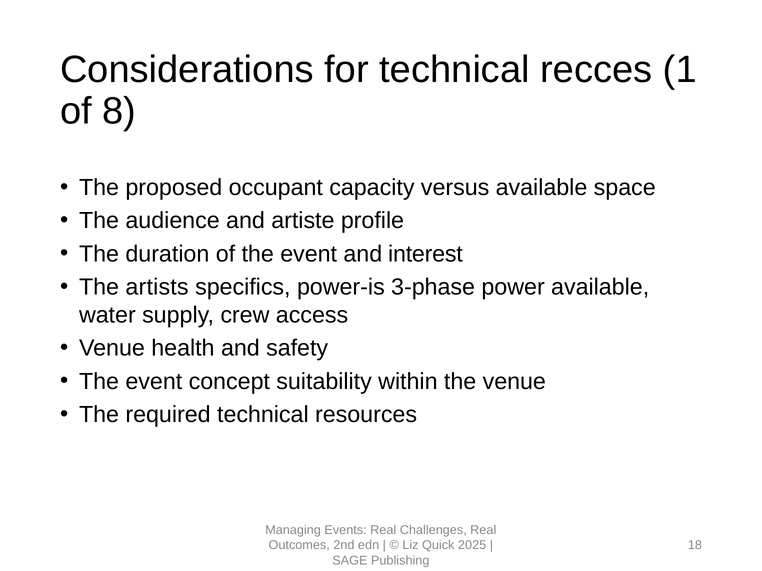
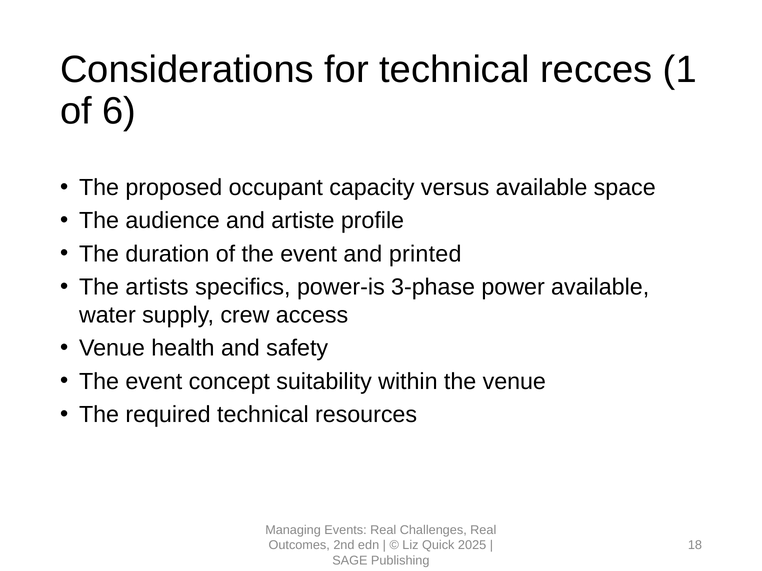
8: 8 -> 6 (119, 111)
interest: interest -> printed (425, 254)
